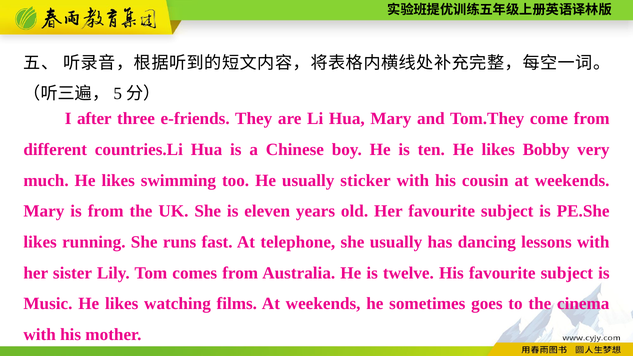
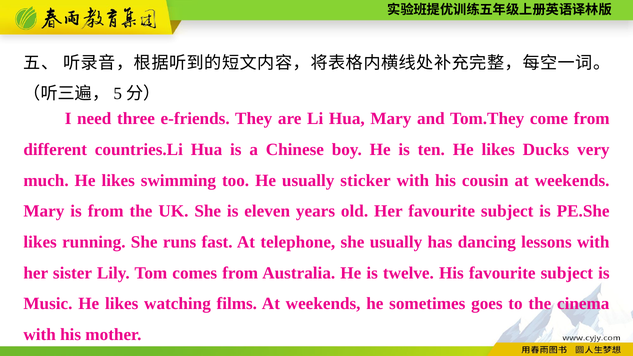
after: after -> need (94, 119)
Bobby: Bobby -> Ducks (546, 150)
